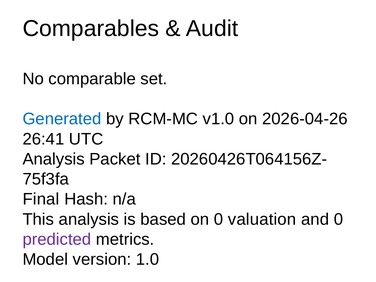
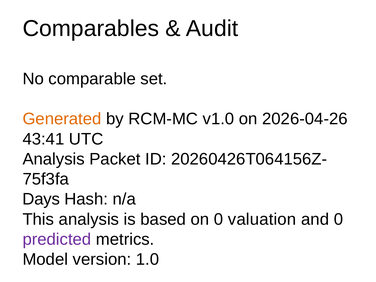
Generated colour: blue -> orange (62, 119)
26:41: 26:41 -> 43:41 (43, 139)
Final: Final -> Days (41, 199)
